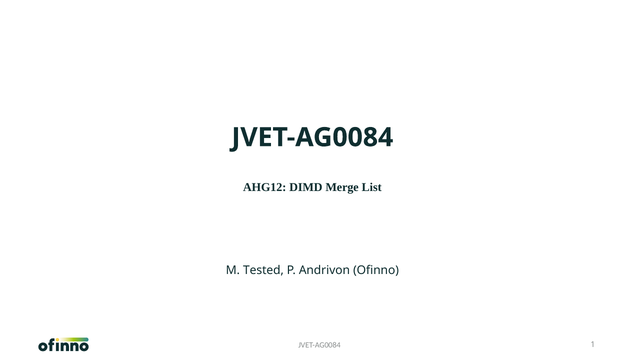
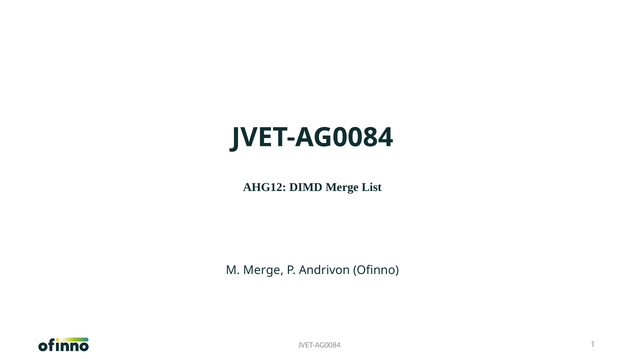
M Tested: Tested -> Merge (263, 271)
